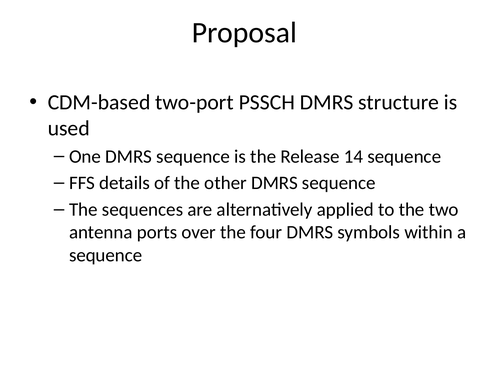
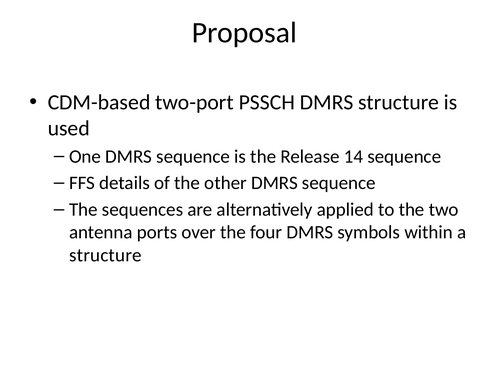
sequence: sequence -> structure (105, 256)
